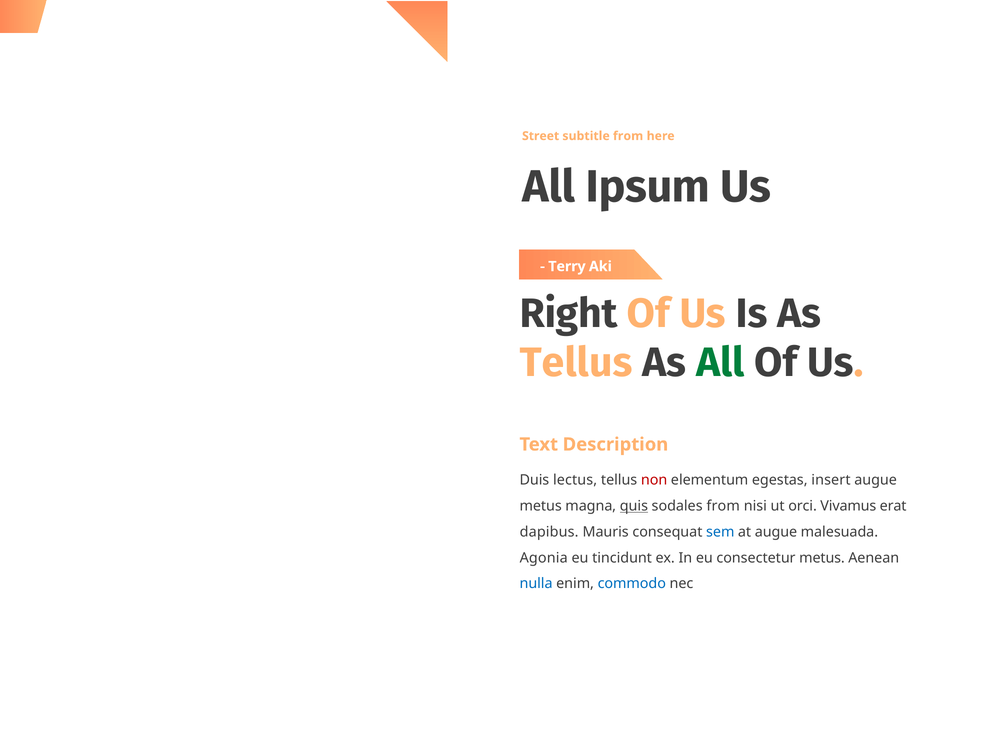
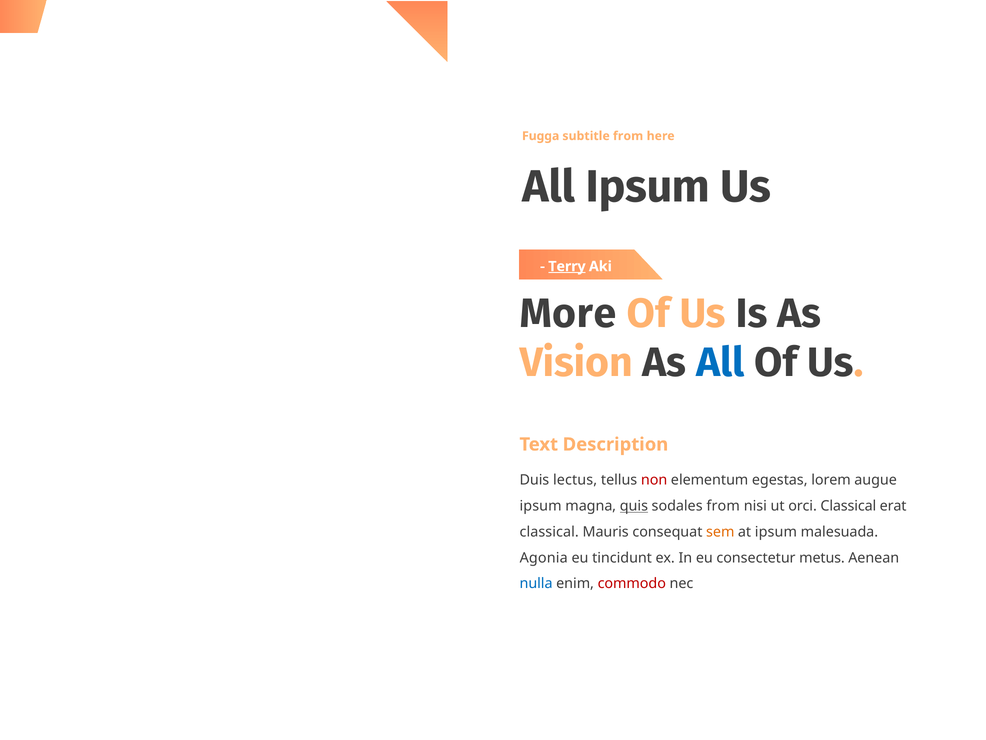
Street: Street -> Fugga (541, 136)
Terry underline: none -> present (567, 266)
Right: Right -> More (568, 313)
Tellus: Tellus -> Vision (576, 363)
All colour: green -> blue (720, 363)
insert: insert -> lorem (831, 480)
metus: metus -> ipsum (541, 506)
orci Vivamus: Vivamus -> Classical (848, 506)
dapibus: dapibus -> classical (549, 532)
sem colour: blue -> orange (720, 532)
at augue: augue -> ipsum (776, 532)
commodo colour: blue -> red (632, 583)
